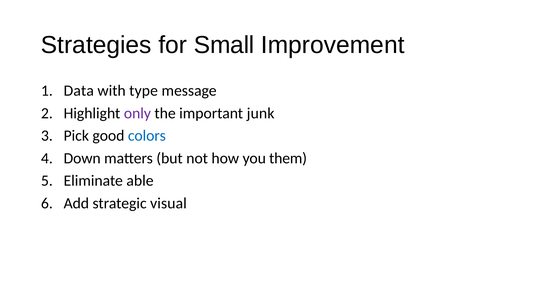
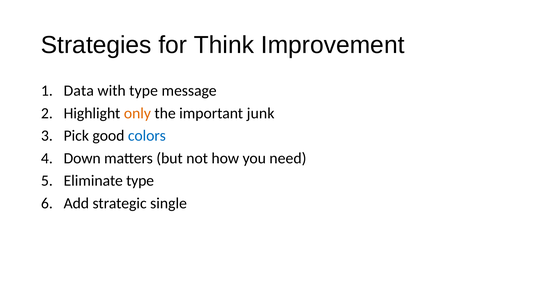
Small: Small -> Think (224, 45)
only colour: purple -> orange (137, 113)
them: them -> need (288, 158)
Eliminate able: able -> type (140, 181)
visual: visual -> single (169, 203)
